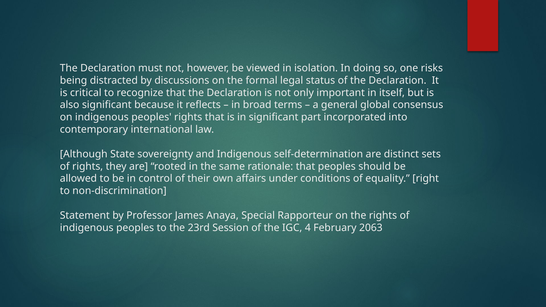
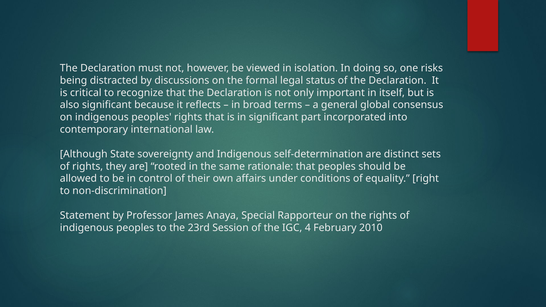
2063: 2063 -> 2010 (371, 228)
